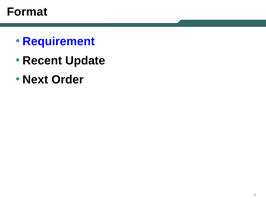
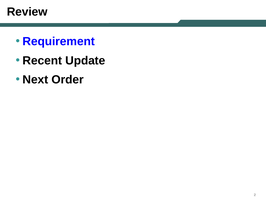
Format: Format -> Review (27, 12)
